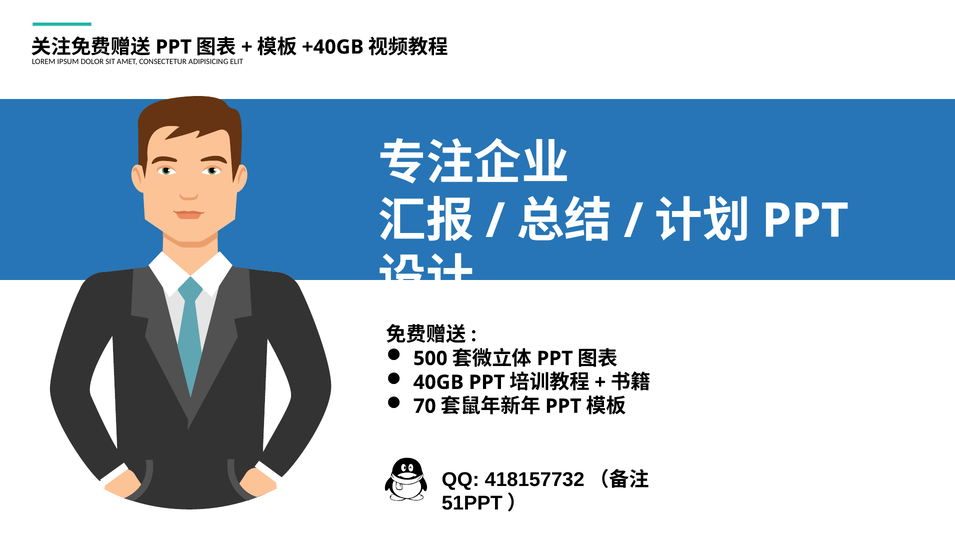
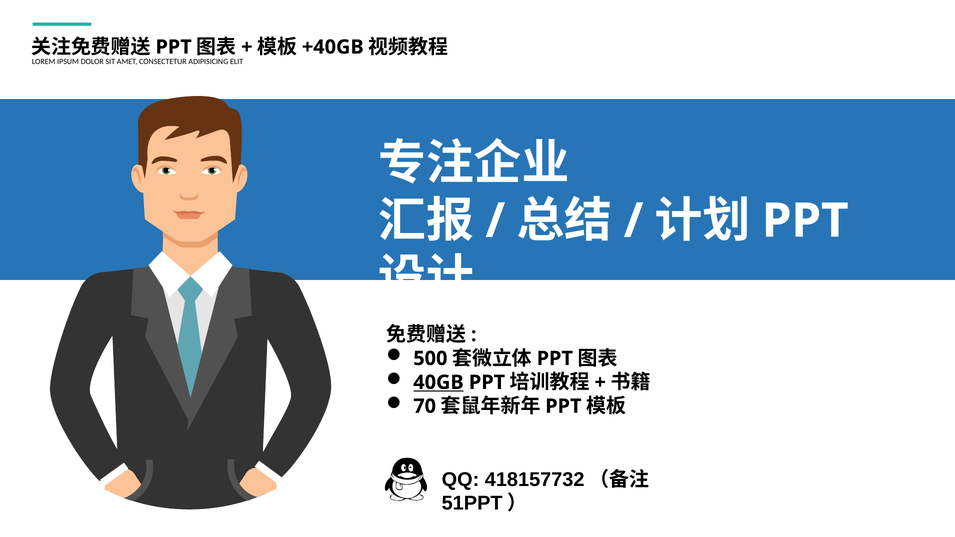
40GB underline: none -> present (438, 382)
